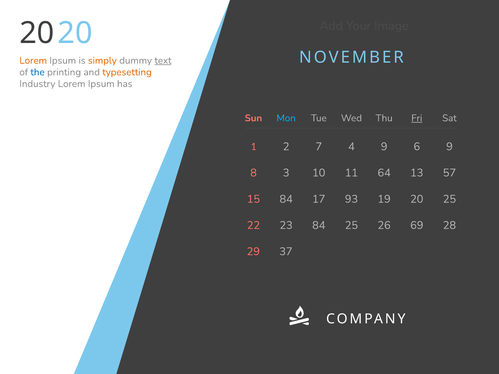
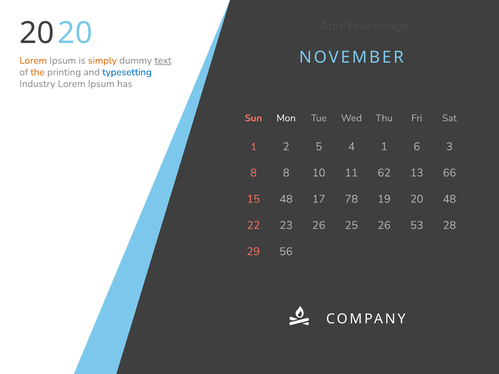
the colour: blue -> orange (38, 72)
typesetting colour: orange -> blue (127, 72)
Mon colour: light blue -> white (286, 118)
Fri underline: present -> none (417, 118)
7: 7 -> 5 (319, 147)
4 9: 9 -> 1 (384, 147)
6 9: 9 -> 3 (449, 147)
8 3: 3 -> 8 (286, 173)
64: 64 -> 62 (384, 173)
57: 57 -> 66 (449, 173)
15 84: 84 -> 48 (286, 199)
93: 93 -> 78 (351, 199)
20 25: 25 -> 48 (449, 199)
23 84: 84 -> 26 (319, 225)
69: 69 -> 53 (417, 225)
37: 37 -> 56 (286, 252)
